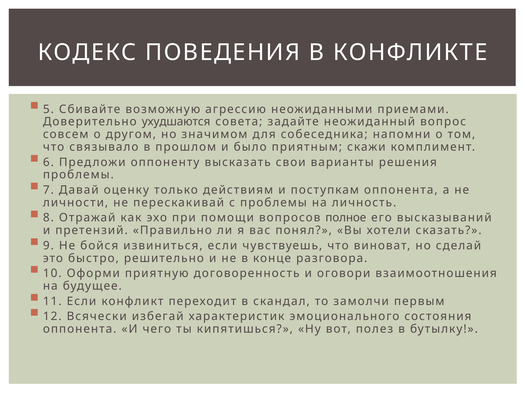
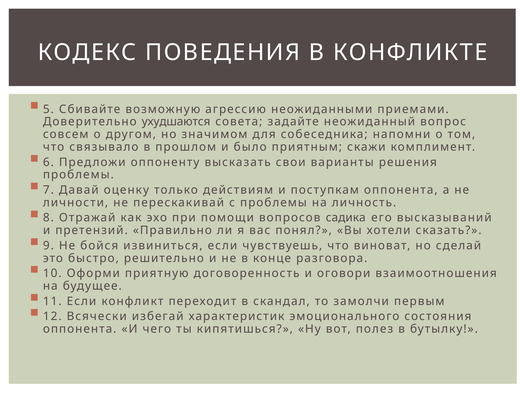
полное: полное -> садика (346, 218)
